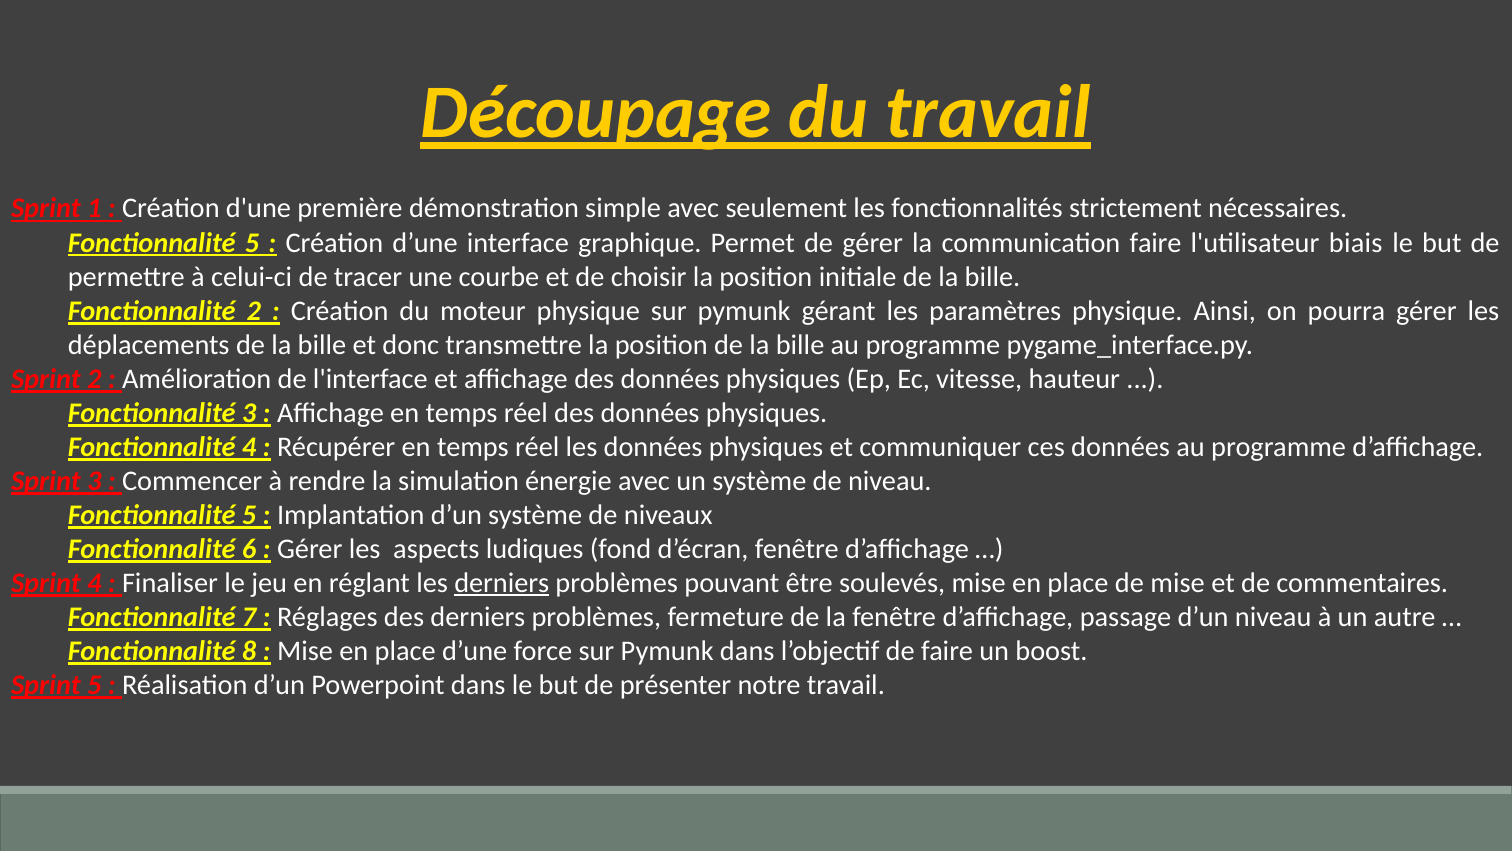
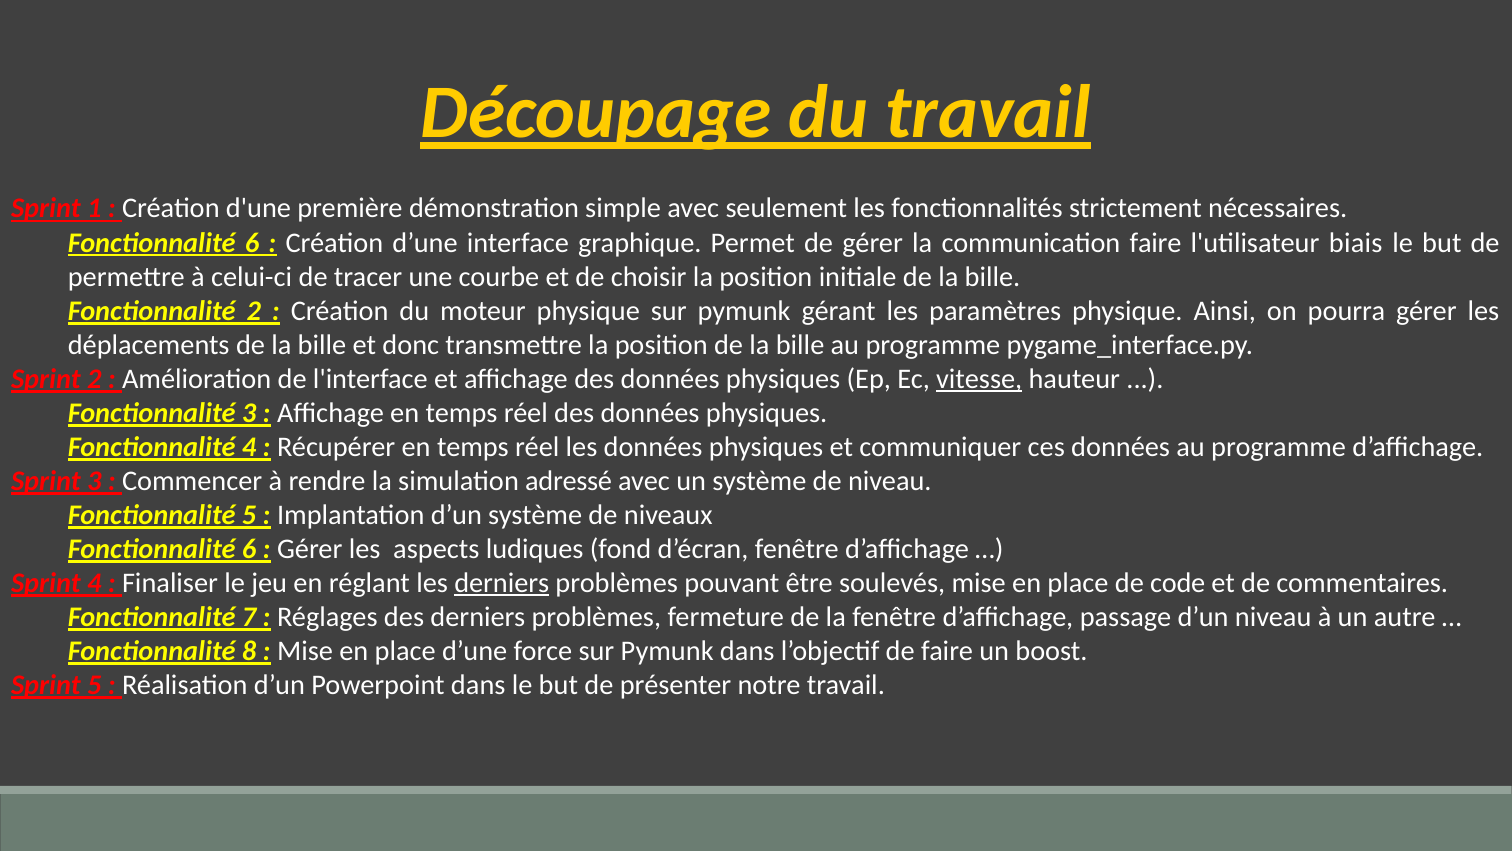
5: 5 -> 6 (252, 243)
vitesse underline: none -> present (979, 379)
énergie: énergie -> adressé (569, 481)
de mise: mise -> code (1178, 583)
